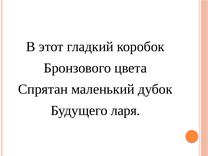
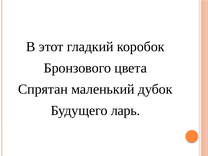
ларя: ларя -> ларь (125, 111)
